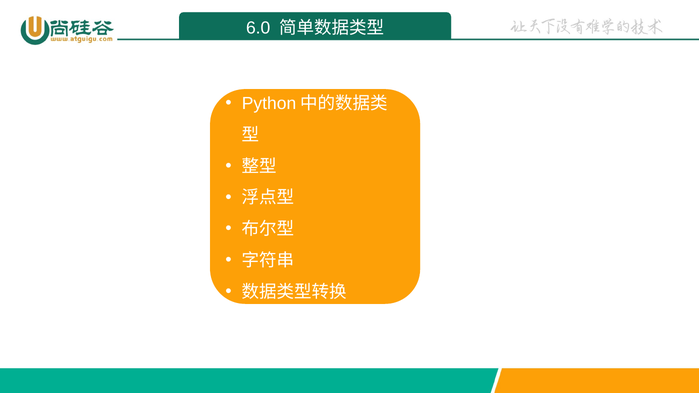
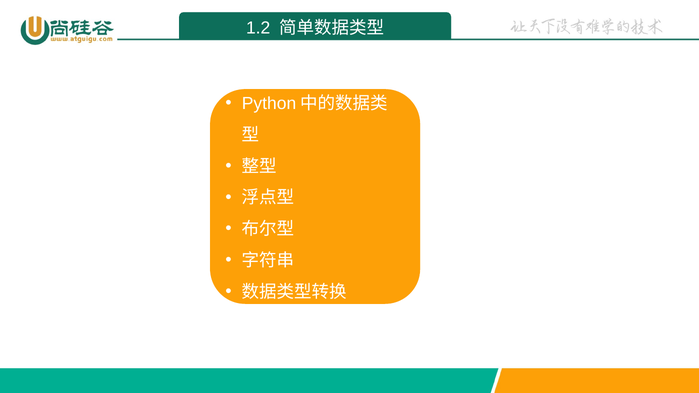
6.0: 6.0 -> 1.2 (258, 28)
